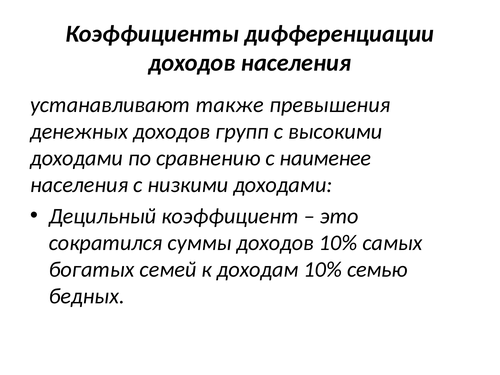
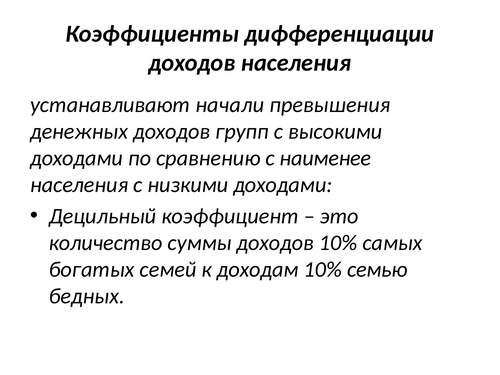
также: также -> начали (230, 105)
сократился: сократился -> количество (106, 243)
